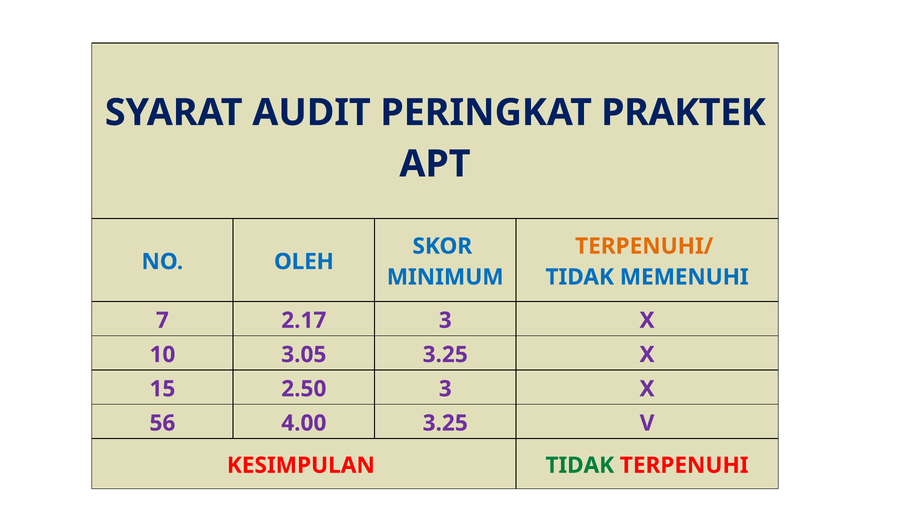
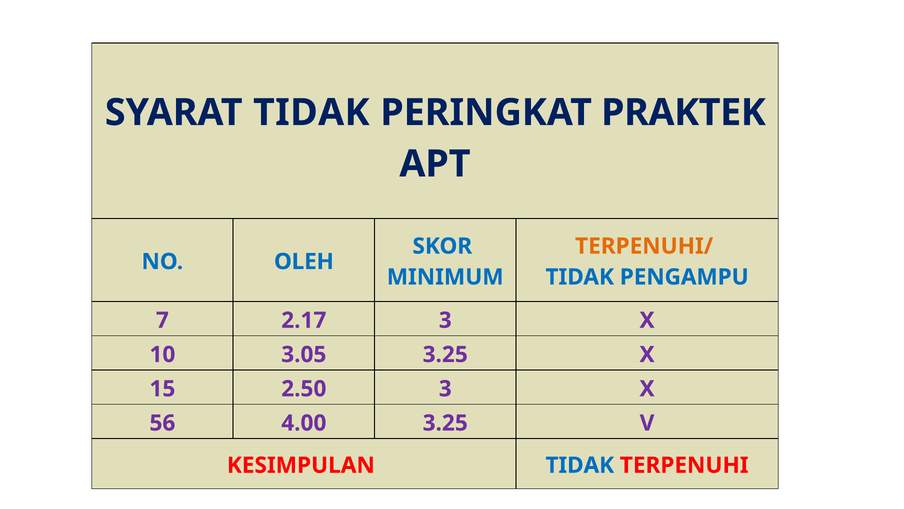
SYARAT AUDIT: AUDIT -> TIDAK (311, 112)
MEMENUHI: MEMENUHI -> PENGAMPU (684, 277)
TIDAK colour: green -> blue (580, 465)
